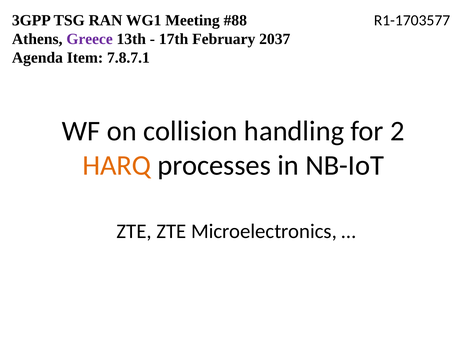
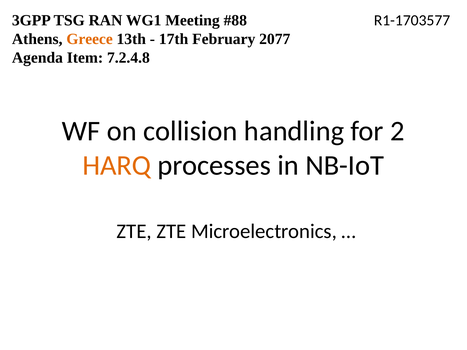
Greece colour: purple -> orange (90, 39)
2037: 2037 -> 2077 (275, 39)
7.8.7.1: 7.8.7.1 -> 7.2.4.8 (128, 58)
